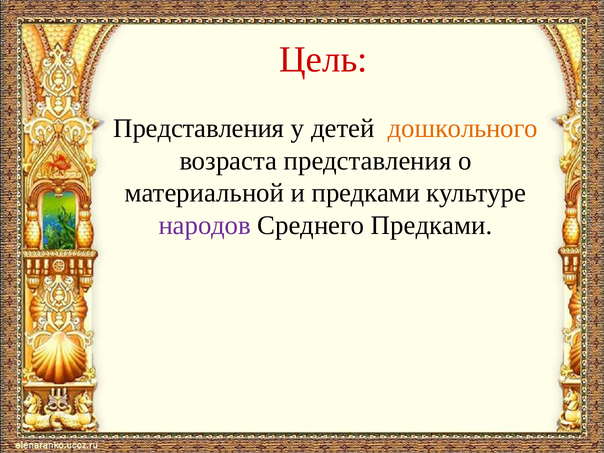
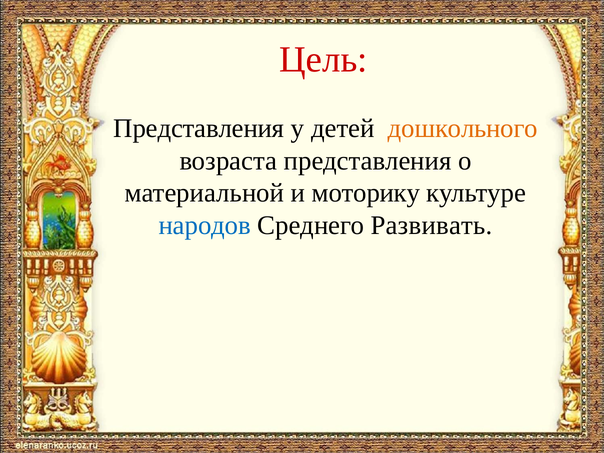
и предками: предками -> моторику (366, 193)
народов colour: purple -> blue (205, 225)
Среднего Предками: Предками -> Развивать (432, 225)
